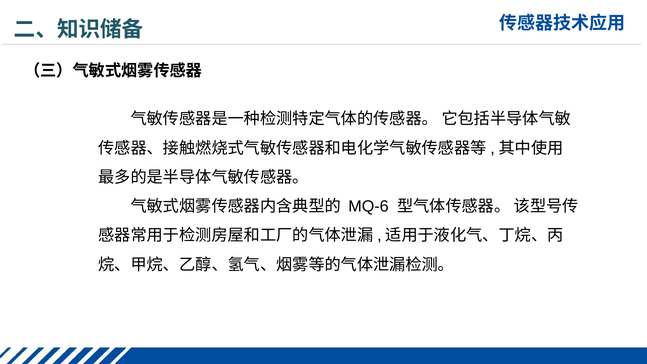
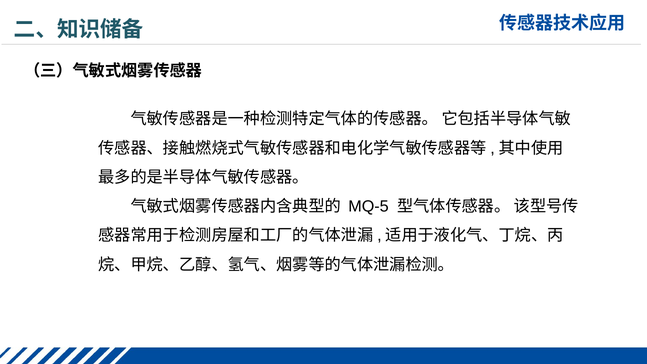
MQ-6: MQ-6 -> MQ-5 (369, 206)
